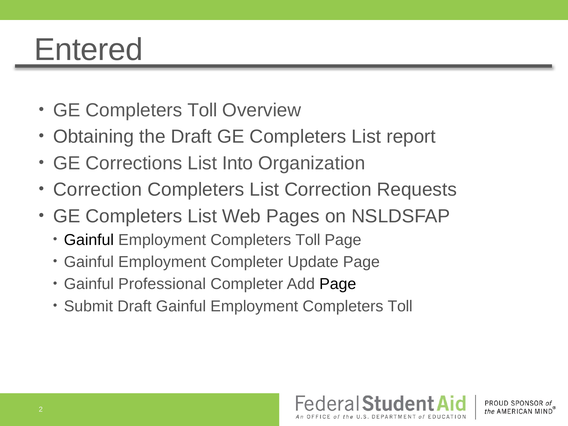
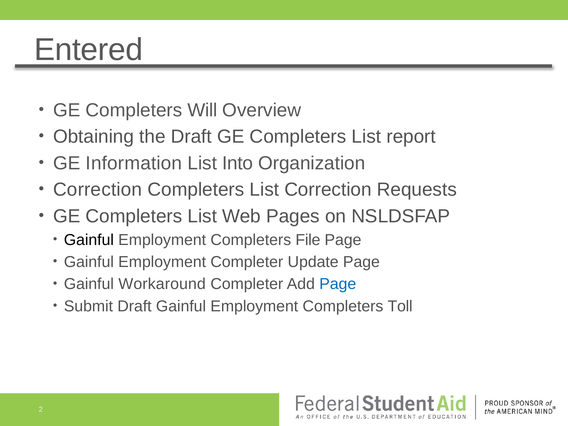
GE Completers Toll: Toll -> Will (202, 110)
Corrections: Corrections -> Information (134, 163)
Toll: Toll -> File (308, 240)
Professional: Professional -> Workaround (162, 284)
Page colour: black -> blue (338, 284)
